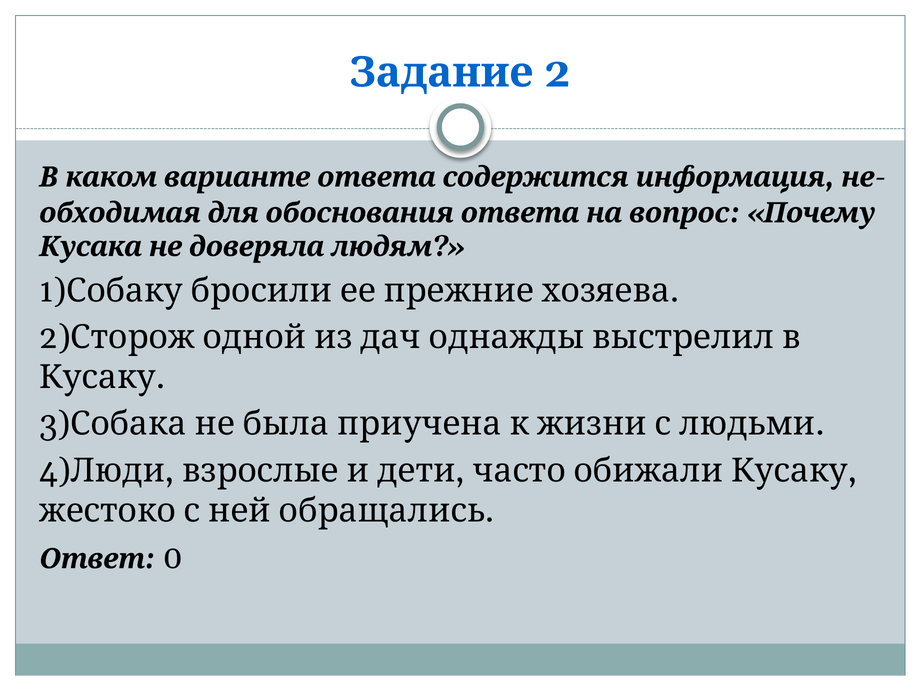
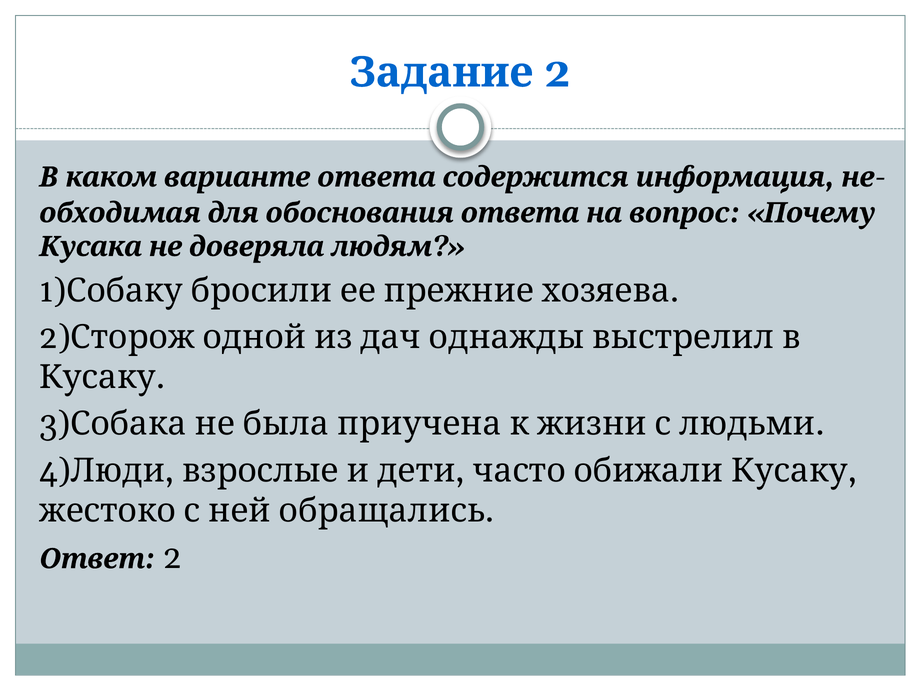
Ответ 0: 0 -> 2 (172, 557)
